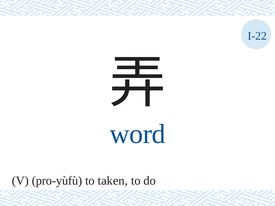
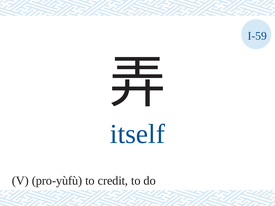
I-22: I-22 -> I-59 (257, 36)
word: word -> itself (137, 134)
taken: taken -> credit (113, 181)
